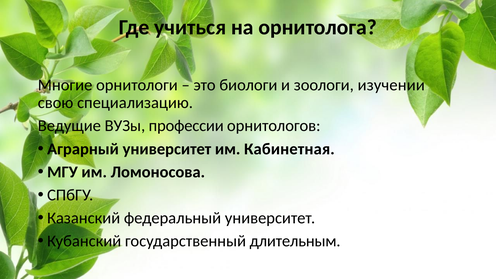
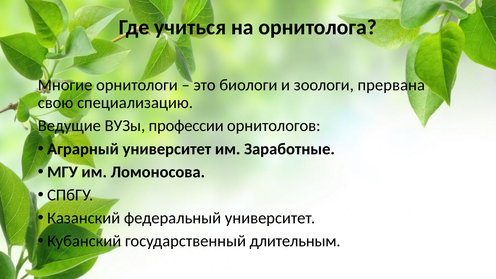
изучении: изучении -> прервана (391, 85)
Кабинетная: Кабинетная -> Заработные (290, 149)
